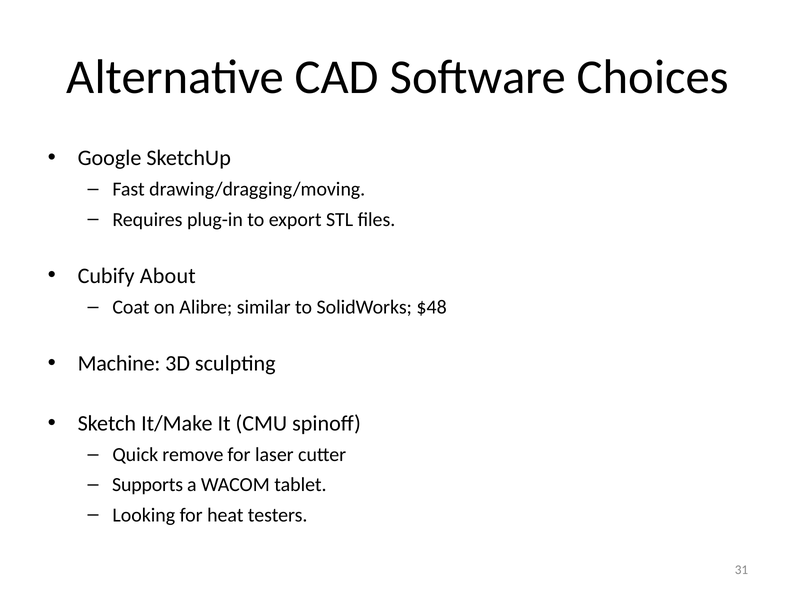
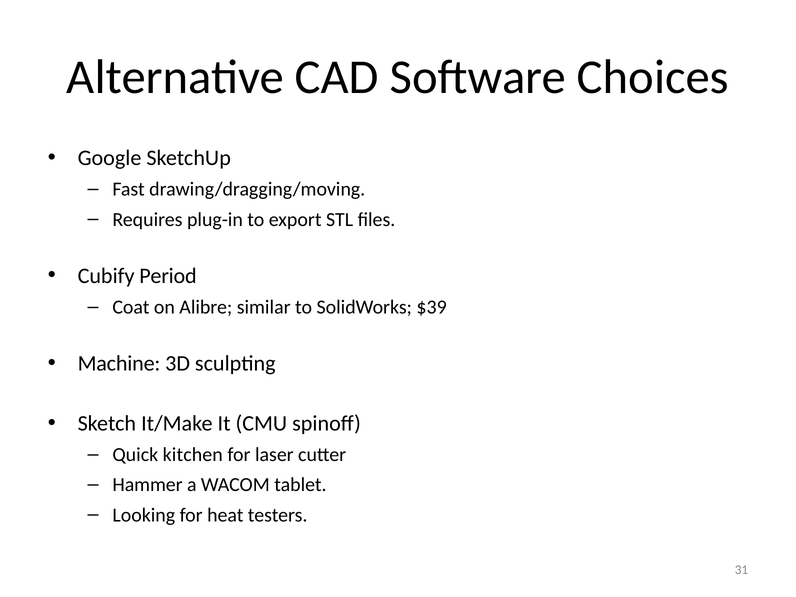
About: About -> Period (168, 276)
$48: $48 -> $39 (432, 307)
remove: remove -> kitchen (193, 455)
Supports: Supports -> Hammer (148, 485)
